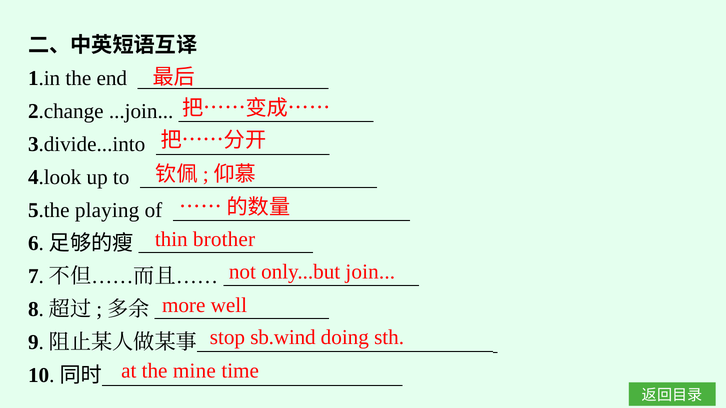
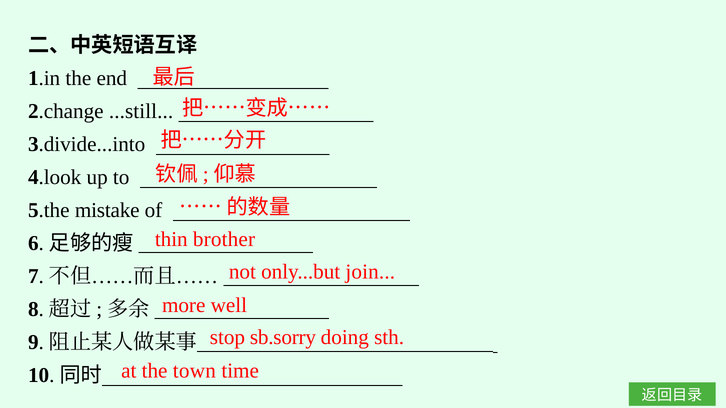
...join: ...join -> ...still (141, 111)
playing: playing -> mistake (107, 210)
sb.wind: sb.wind -> sb.sorry (283, 338)
mine: mine -> town (194, 371)
